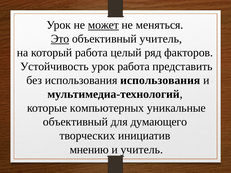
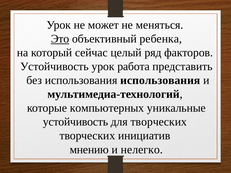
может underline: present -> none (103, 25)
объективный учитель: учитель -> ребенка (161, 39)
который работа: работа -> сейчас (91, 53)
объективный: объективный -> устойчивость (75, 122)
для думающего: думающего -> творческих (159, 122)
и учитель: учитель -> нелегко (142, 150)
